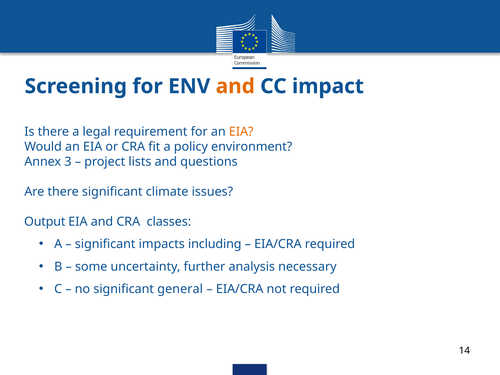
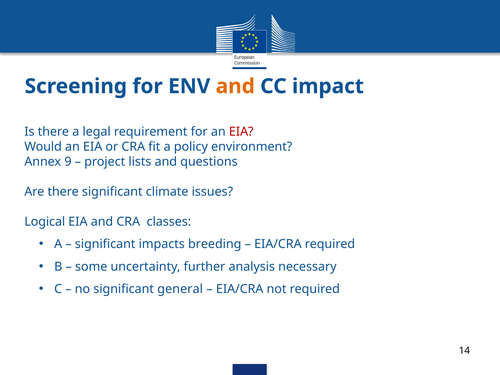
EIA colour: orange -> red (241, 132)
3: 3 -> 9 (68, 162)
Output: Output -> Logical (45, 222)
including: including -> breeding (215, 244)
